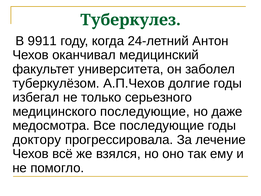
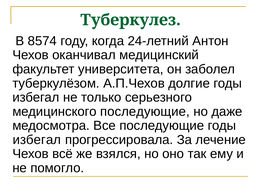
9911: 9911 -> 8574 (42, 41)
доктору: доктору -> избегал (37, 140)
